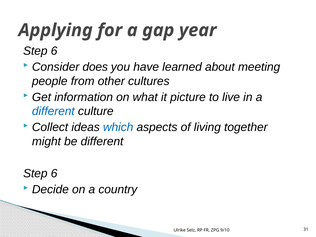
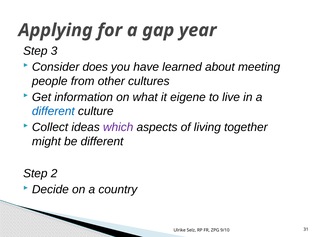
6: 6 -> 3 (54, 51)
picture: picture -> eigene (188, 97)
which colour: blue -> purple (118, 127)
6: 6 -> 2 (54, 174)
